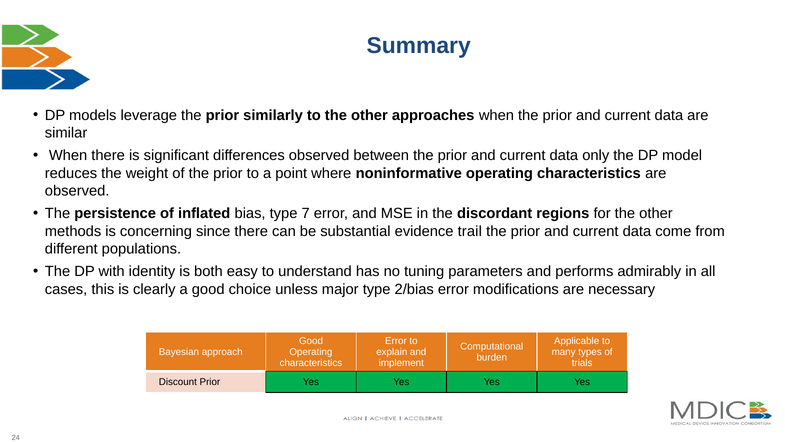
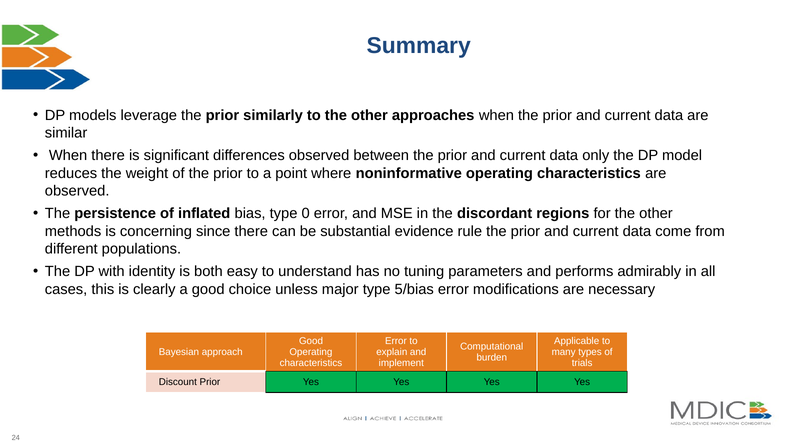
7: 7 -> 0 (306, 213)
trail: trail -> rule (470, 231)
2/bias: 2/bias -> 5/bias (414, 289)
